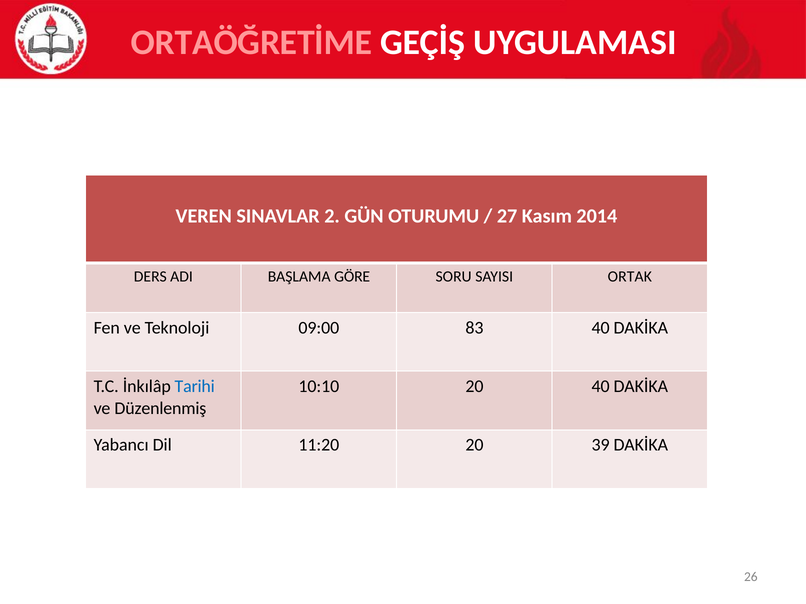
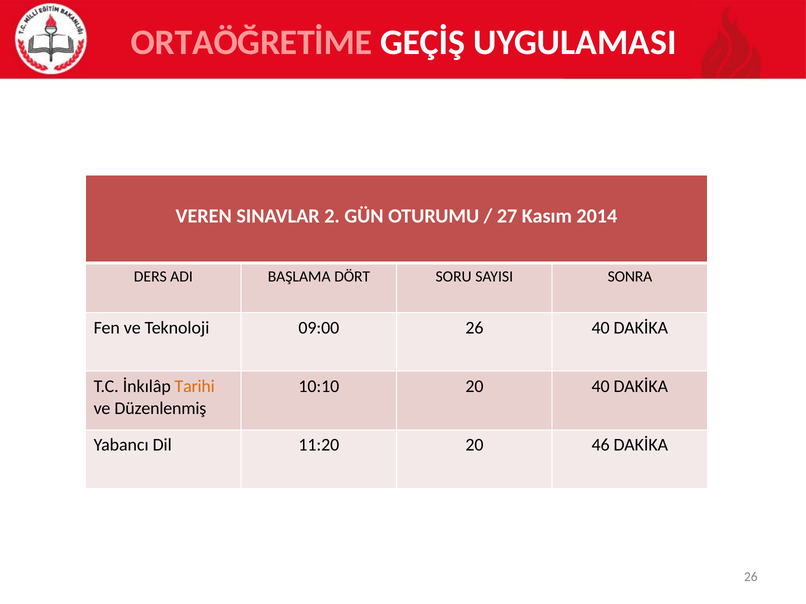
GÖRE: GÖRE -> DÖRT (352, 277)
ORTAK: ORTAK -> SONRA (630, 277)
09:00 83: 83 -> 26 (474, 328)
Tarihi colour: blue -> orange (195, 387)
39: 39 -> 46 (601, 445)
